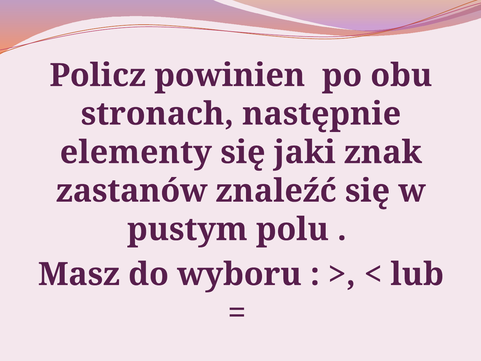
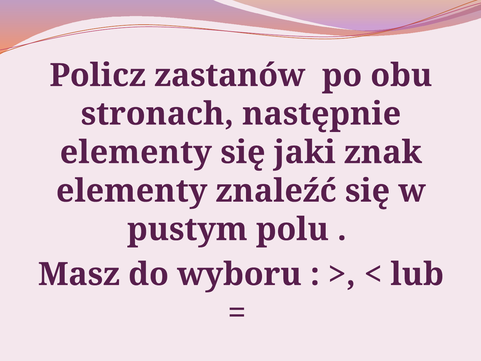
powinien: powinien -> zastanów (230, 75)
zastanów: zastanów -> elementy (132, 191)
